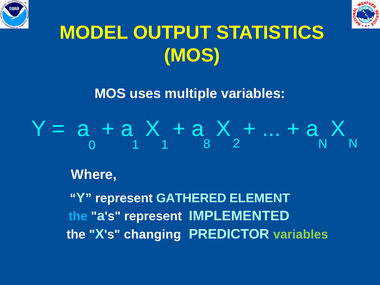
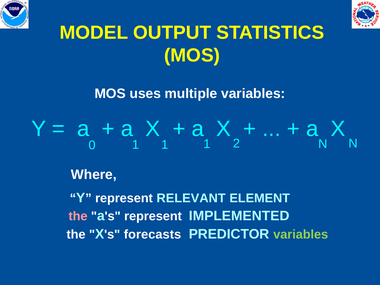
1 8: 8 -> 1 (207, 144)
GATHERED: GATHERED -> RELEVANT (191, 198)
the colour: light blue -> pink (78, 216)
changing: changing -> forecasts (152, 234)
